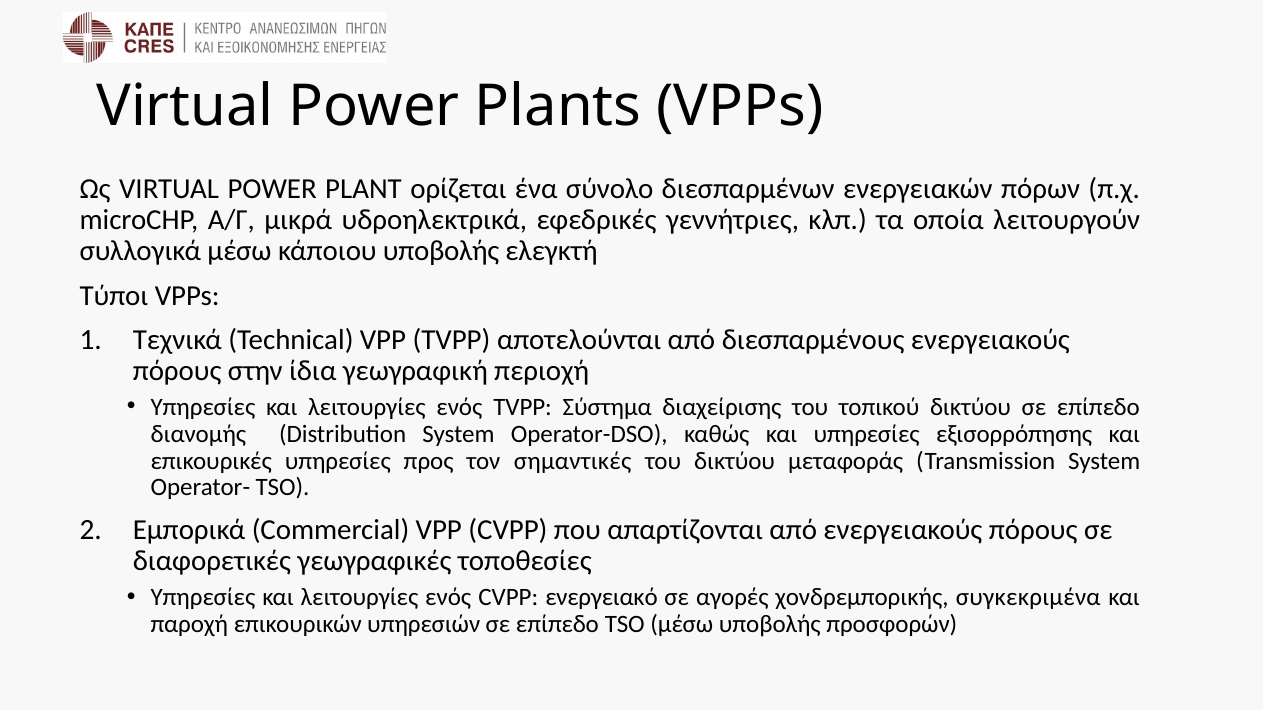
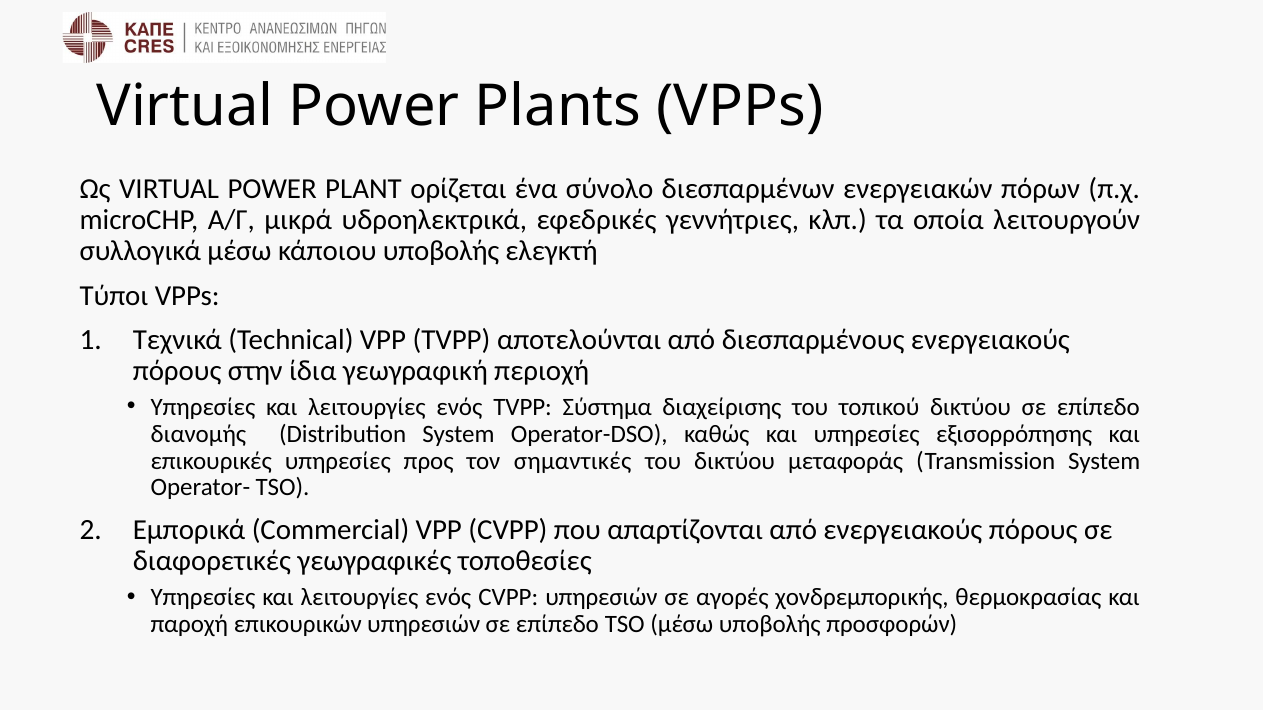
CVPP ενεργειακό: ενεργειακό -> υπηρεσιών (601, 597)
συγκεκριμένα: συγκεκριμένα -> θερμοκρασίας (1028, 597)
